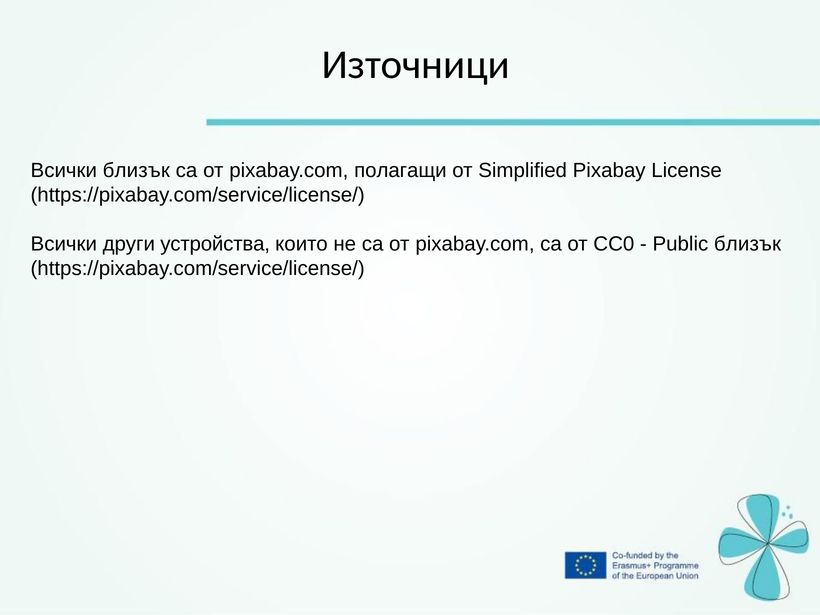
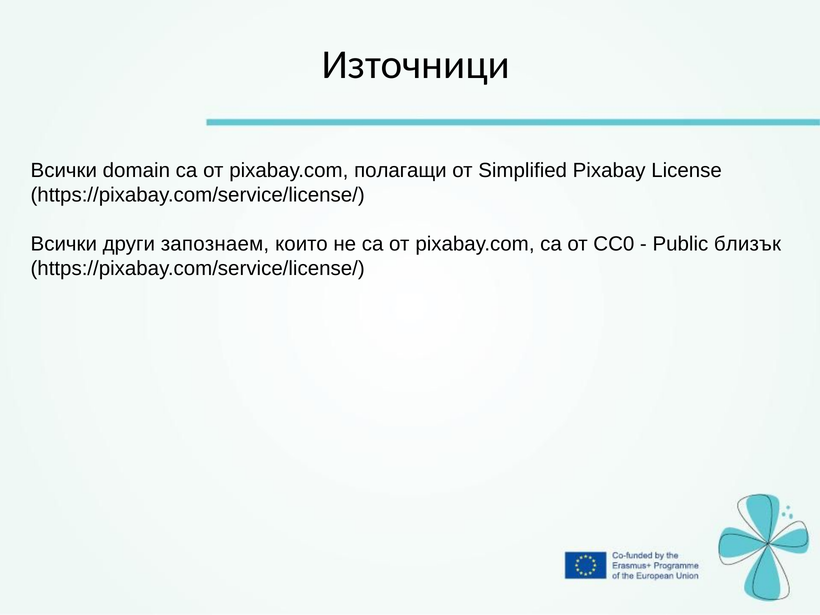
Всички близък: близък -> domain (136, 170)
устройства: устройства -> запознаем (215, 244)
